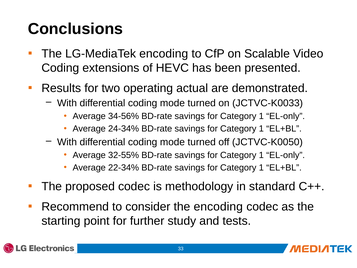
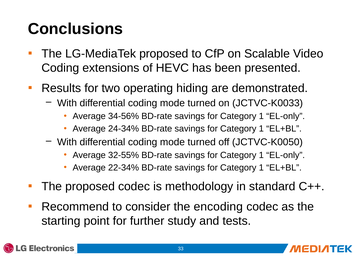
LG-MediaTek encoding: encoding -> proposed (164, 54)
actual: actual -> hiding (192, 88)
